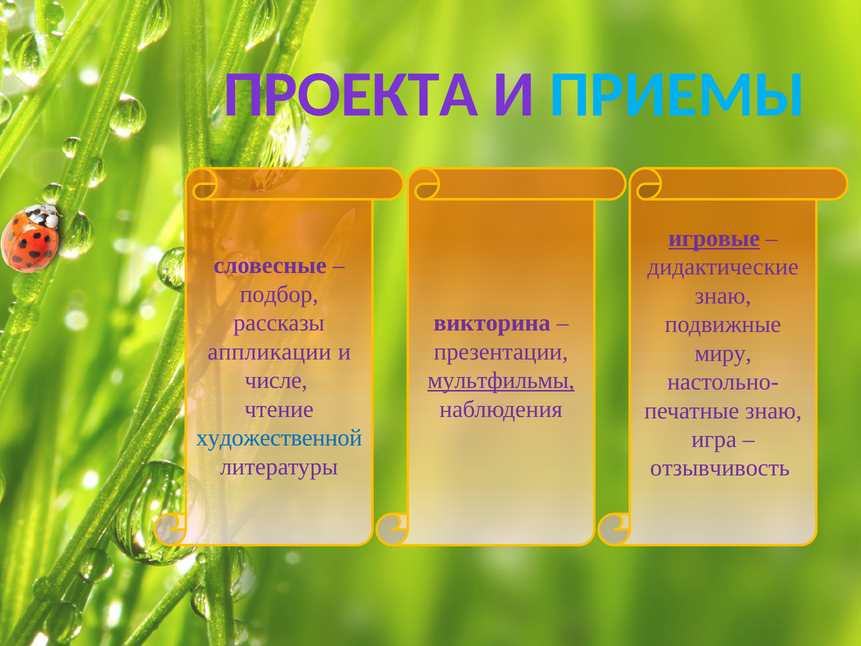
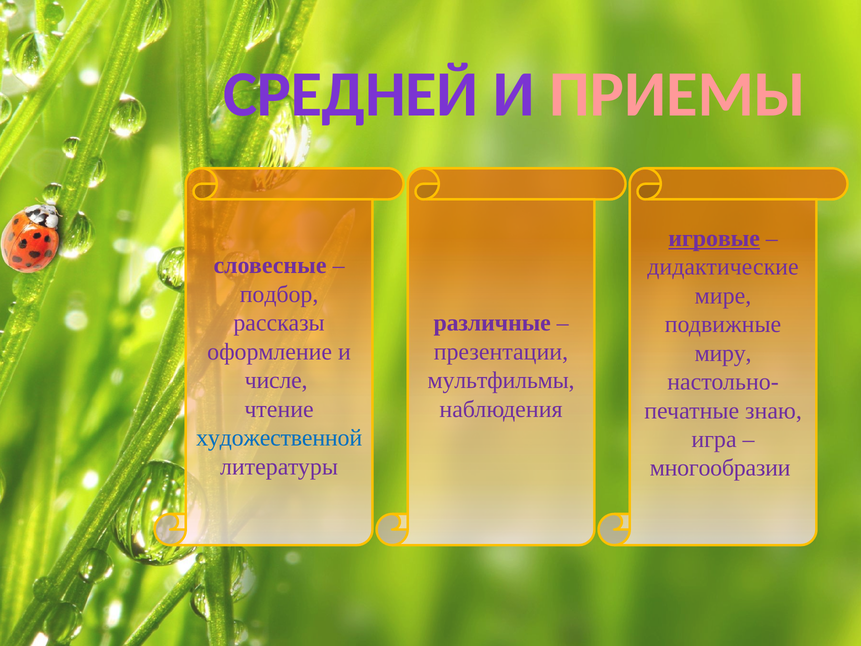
ПРОЕКТА: ПРОЕКТА -> СРЕДНЕЙ (351, 95)
ПРИЕМЫ colour: light blue -> pink (678, 95)
знаю: знаю -> мире (723, 296)
викторина: викторина -> различные (492, 323)
аппликации: аппликации -> оформление (270, 352)
мультфильмы underline: present -> none (501, 380)
отзывчивость: отзывчивость -> многообразии (720, 468)
